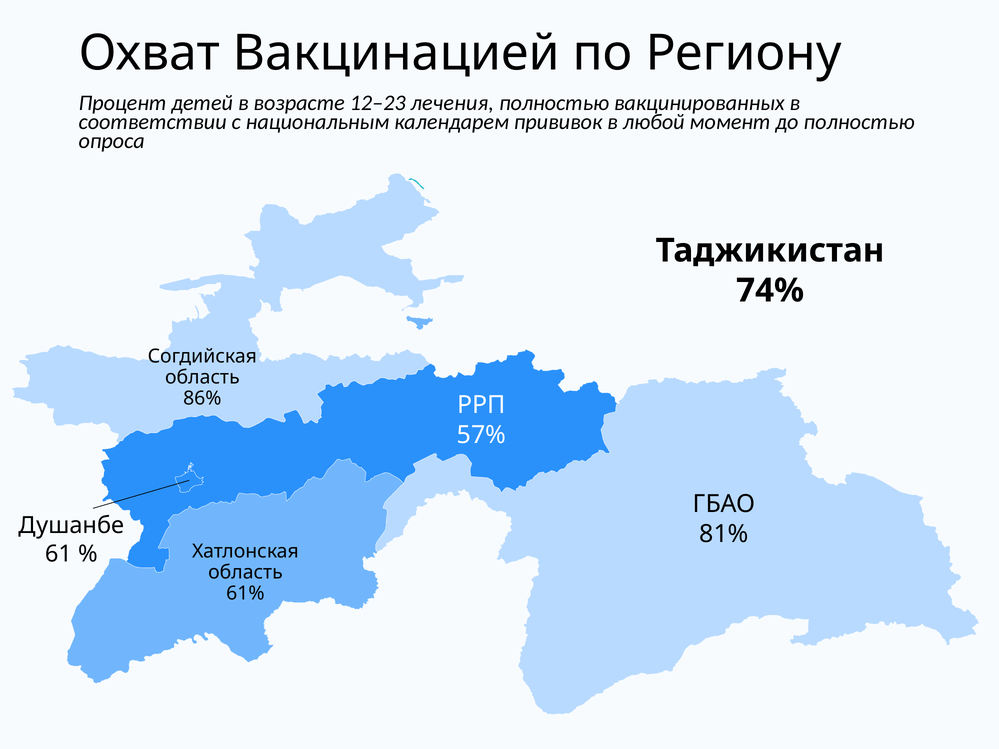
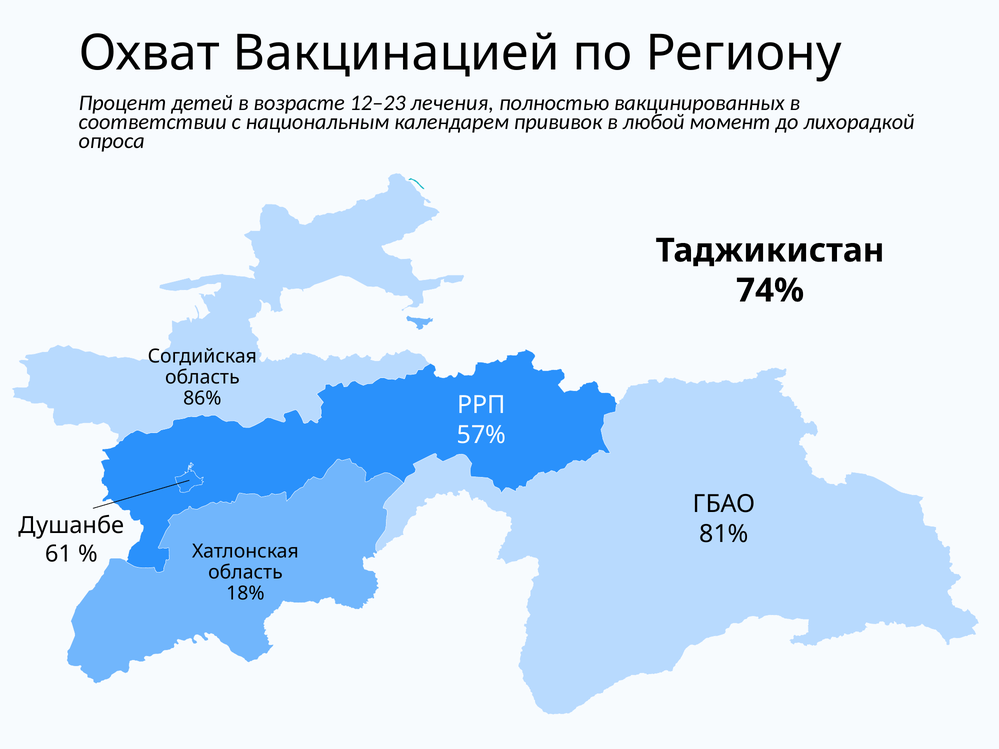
до полностью: полностью -> лихорадкой (859, 122)
61%: 61% -> 18% (245, 593)
